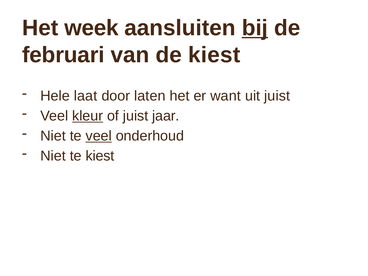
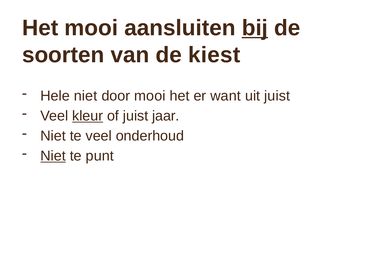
Het week: week -> mooi (91, 28)
februari: februari -> soorten (63, 55)
Hele laat: laat -> niet (86, 96)
door laten: laten -> mooi (150, 96)
veel underline: present -> none (99, 136)
Niet underline: none -> present (53, 156)
te kiest: kiest -> punt (100, 156)
